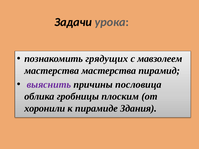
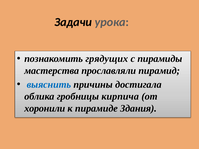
мавзолеем: мавзолеем -> пирамиды (160, 59)
мастерства мастерства: мастерства -> прославляли (109, 71)
выяснить colour: purple -> blue (49, 85)
пословица: пословица -> достигала (138, 85)
плоским: плоским -> кирпича (120, 97)
